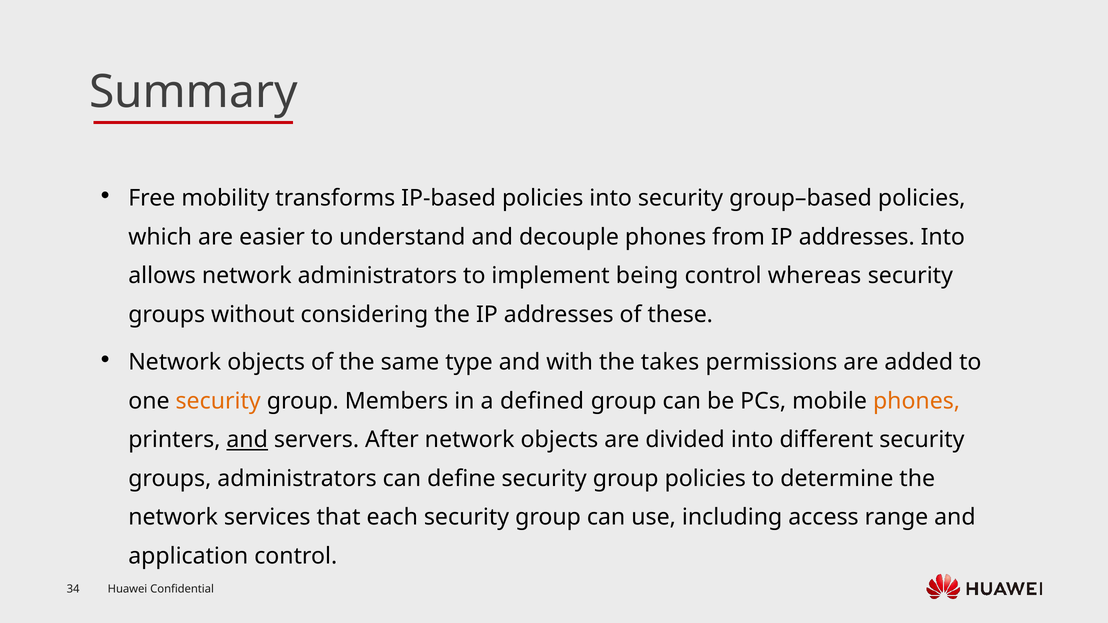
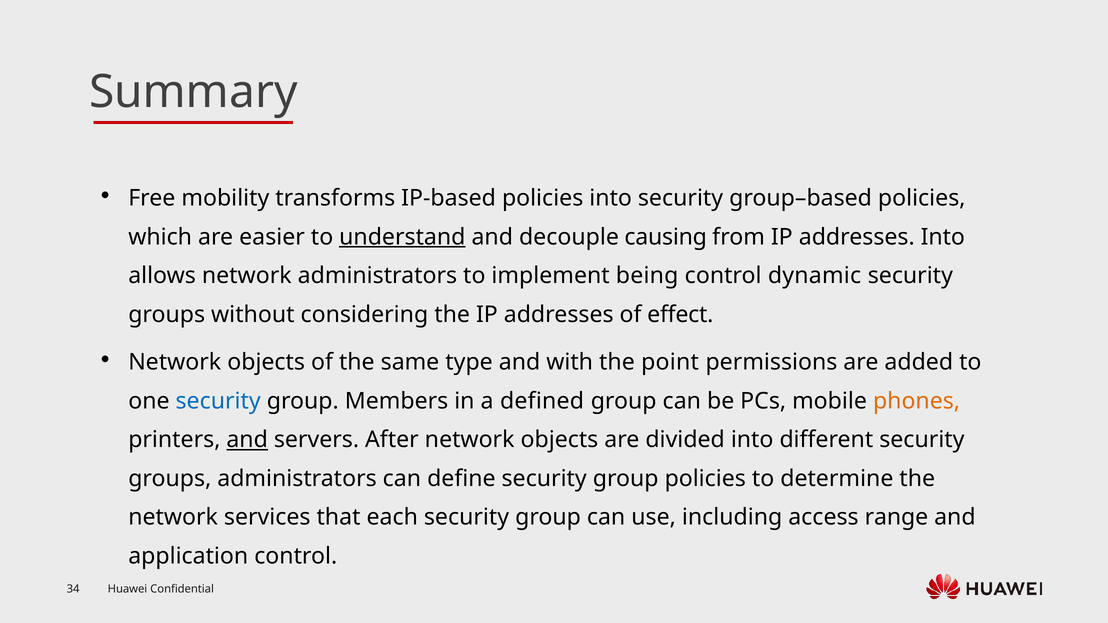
understand underline: none -> present (402, 237)
decouple phones: phones -> causing (666, 237)
whereas: whereas -> dynamic (815, 276)
these: these -> effect (680, 315)
takes: takes -> point (670, 362)
security colour: orange -> blue (218, 401)
